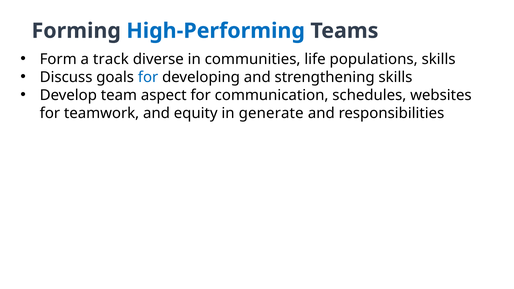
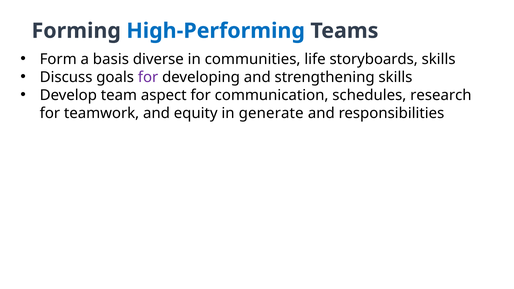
track: track -> basis (111, 59)
populations: populations -> storyboards (374, 59)
for colour: blue -> purple (148, 77)
websites: websites -> research (441, 95)
